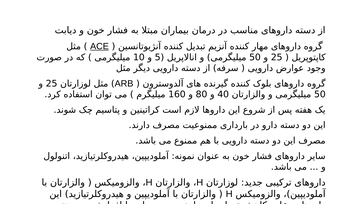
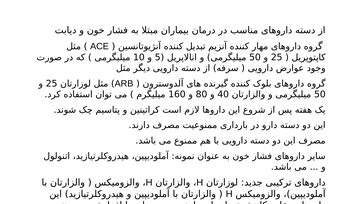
ACE underline: present -> none (99, 46)
